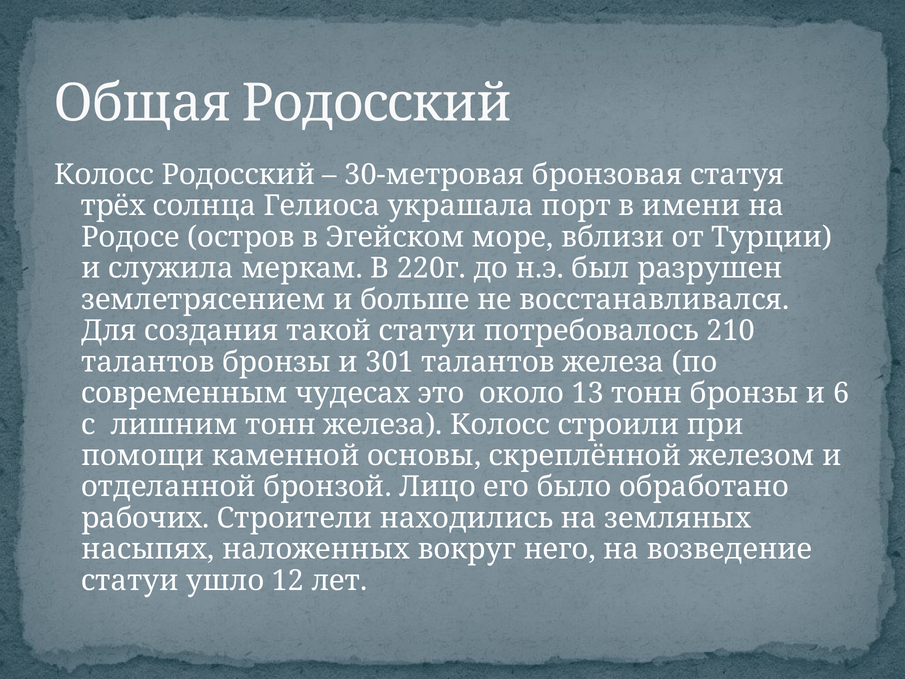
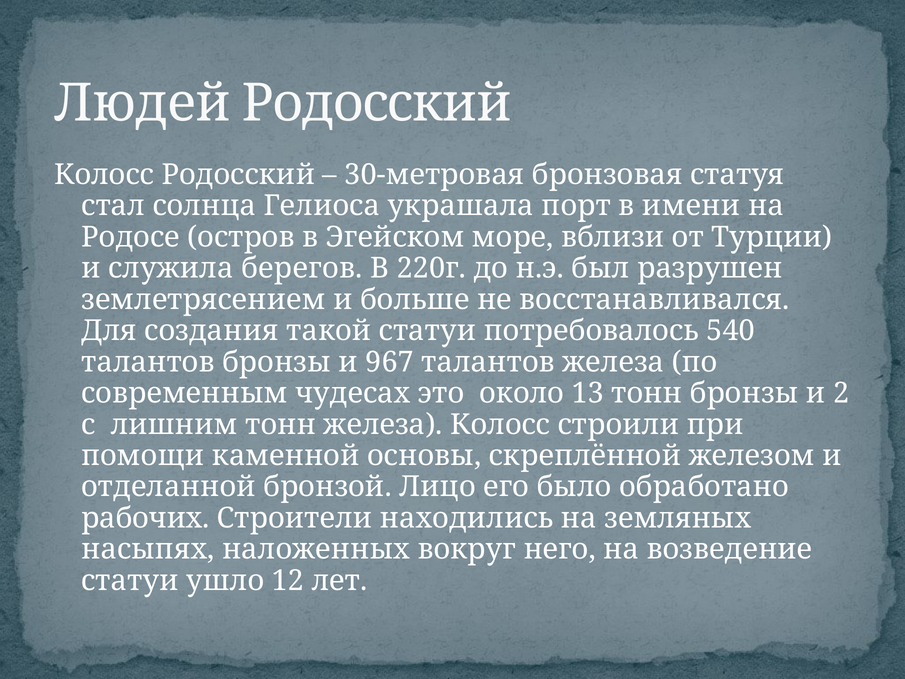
Общая: Общая -> Людей (143, 103)
трёх: трёх -> стал (113, 206)
меркам: меркам -> берегов (302, 268)
210: 210 -> 540 (731, 331)
301: 301 -> 967 (390, 362)
6: 6 -> 2 (841, 393)
